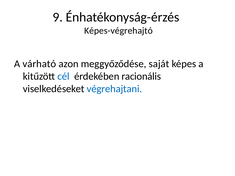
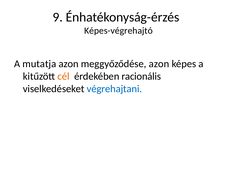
várható: várható -> mutatja (39, 64)
meggyőződése saját: saját -> azon (159, 64)
cél colour: blue -> orange (63, 76)
